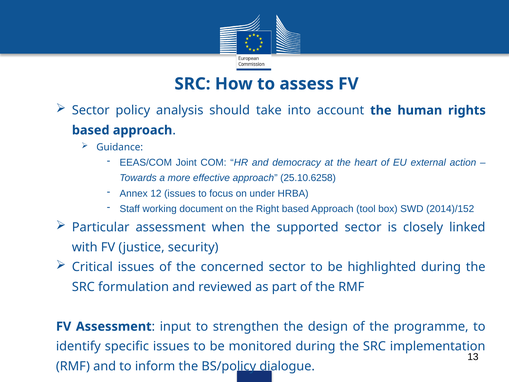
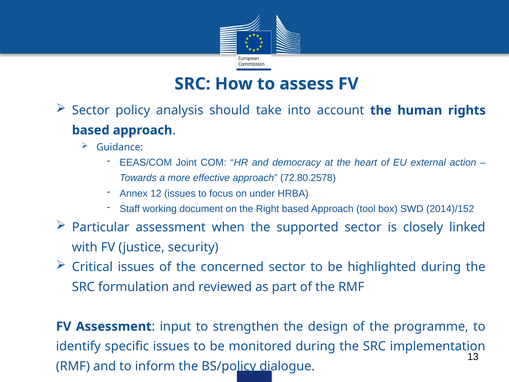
25.10.6258: 25.10.6258 -> 72.80.2578 (308, 178)
